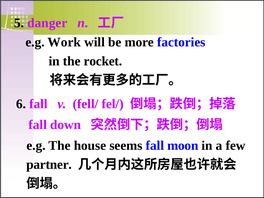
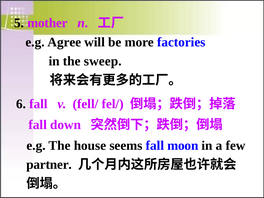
danger: danger -> mother (47, 23)
Work: Work -> Agree (64, 42)
rocket: rocket -> sweep (103, 61)
